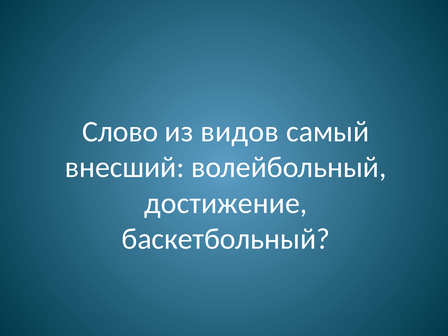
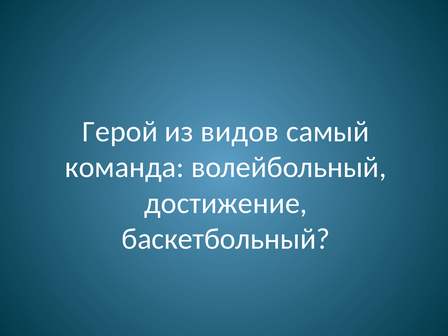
Слово: Слово -> Герой (120, 132)
внесший: внесший -> команда (125, 167)
